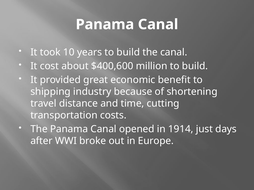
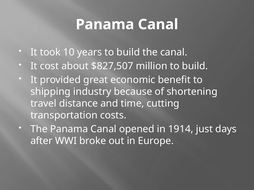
$400,600: $400,600 -> $827,507 (112, 66)
